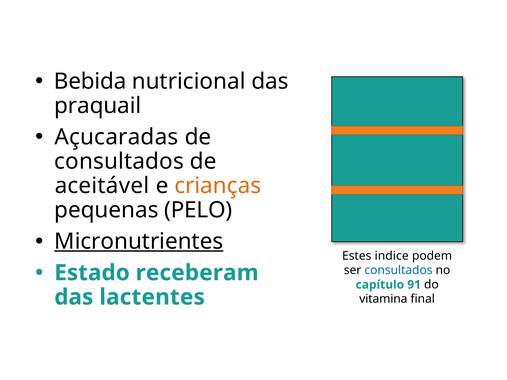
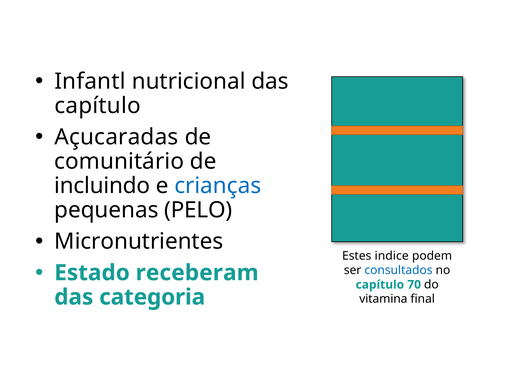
Bebida: Bebida -> Infantl (90, 81)
praquail: praquail -> capítulo (98, 106)
consultados: consultados -> comunitário (119, 161)
aceitável: aceitável -> incluindo (102, 186)
crianças colour: orange -> blue (218, 186)
Micronutrientes underline: present -> none (139, 242)
91: 91 -> 70 (414, 285)
lactentes: lactentes -> categoria (152, 297)
